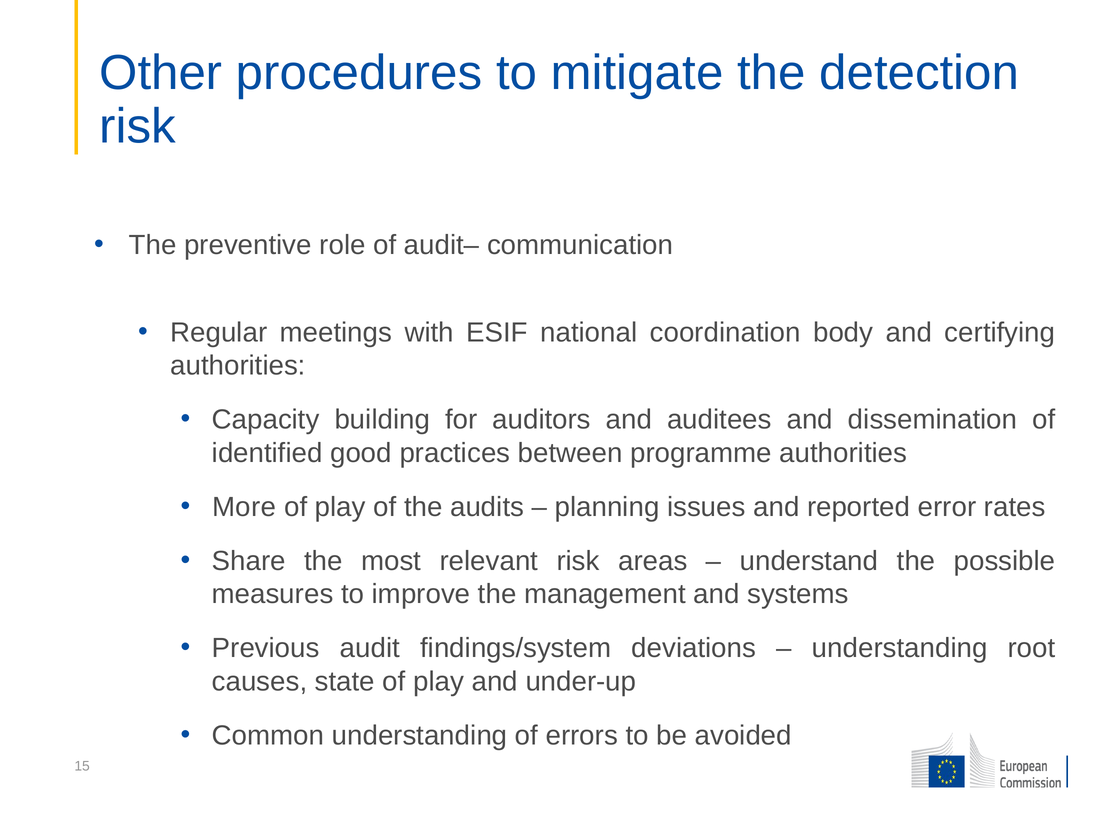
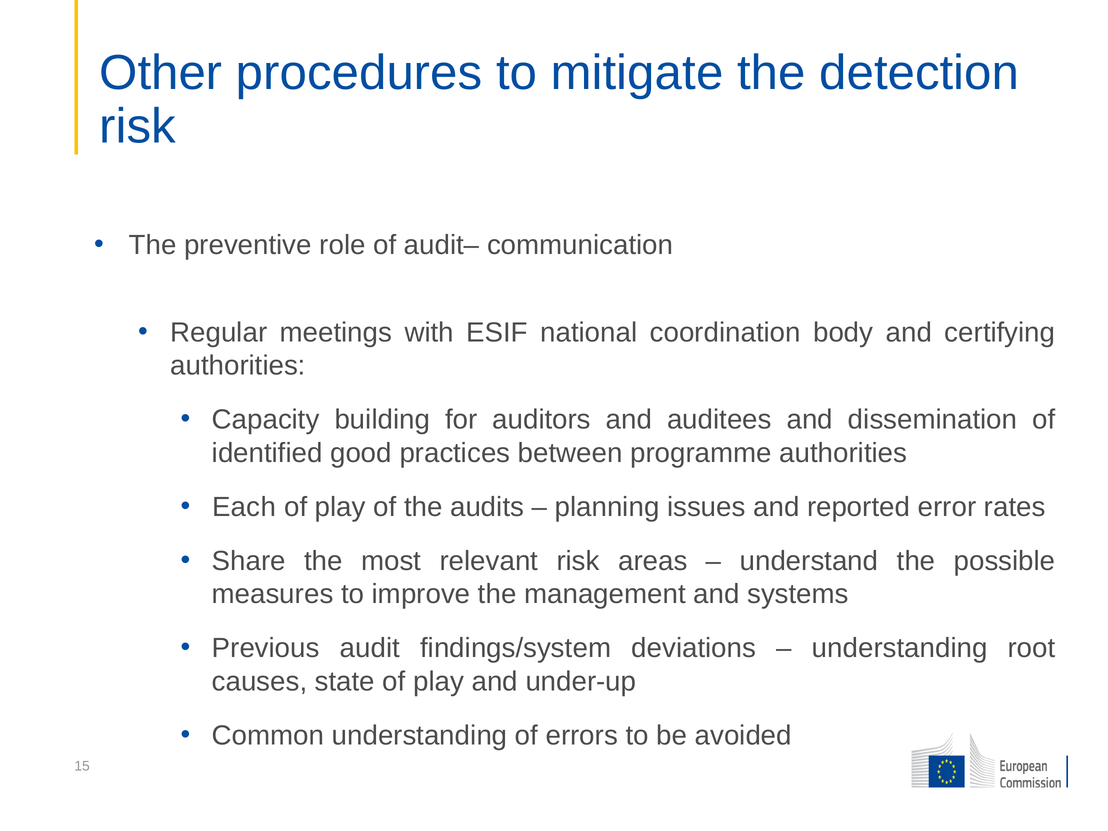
More: More -> Each (244, 507)
